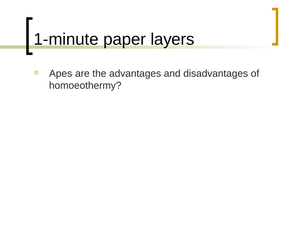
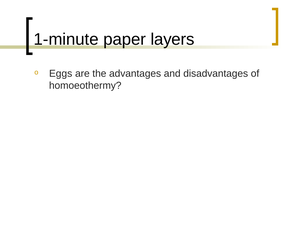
Apes: Apes -> Eggs (61, 73)
